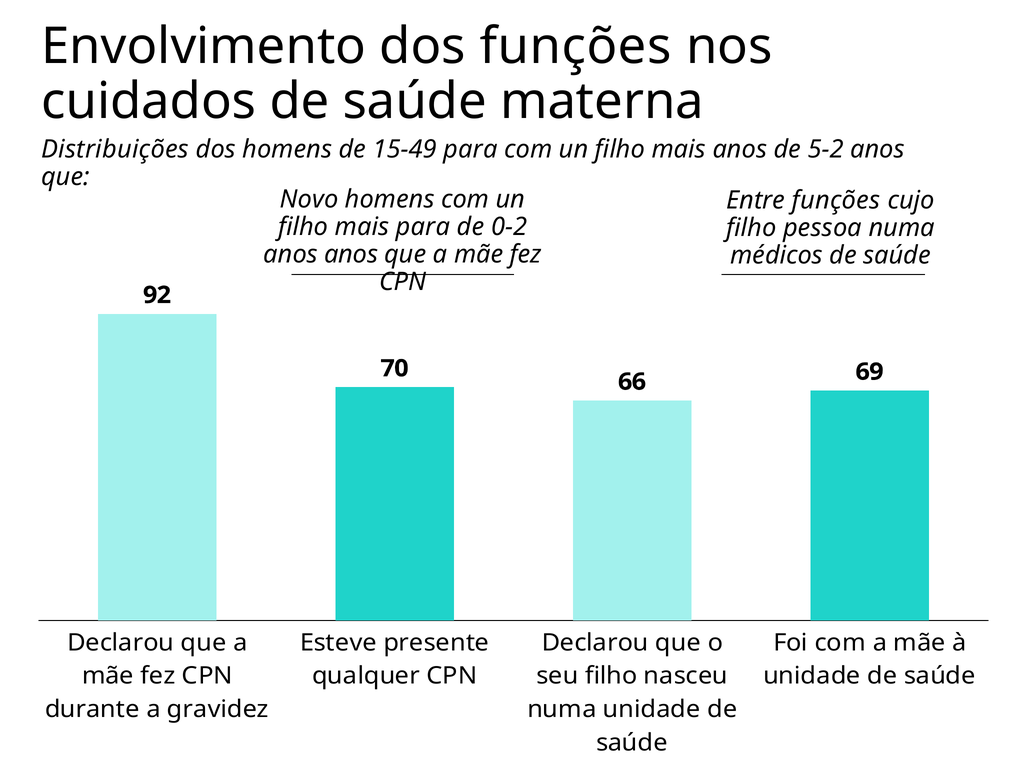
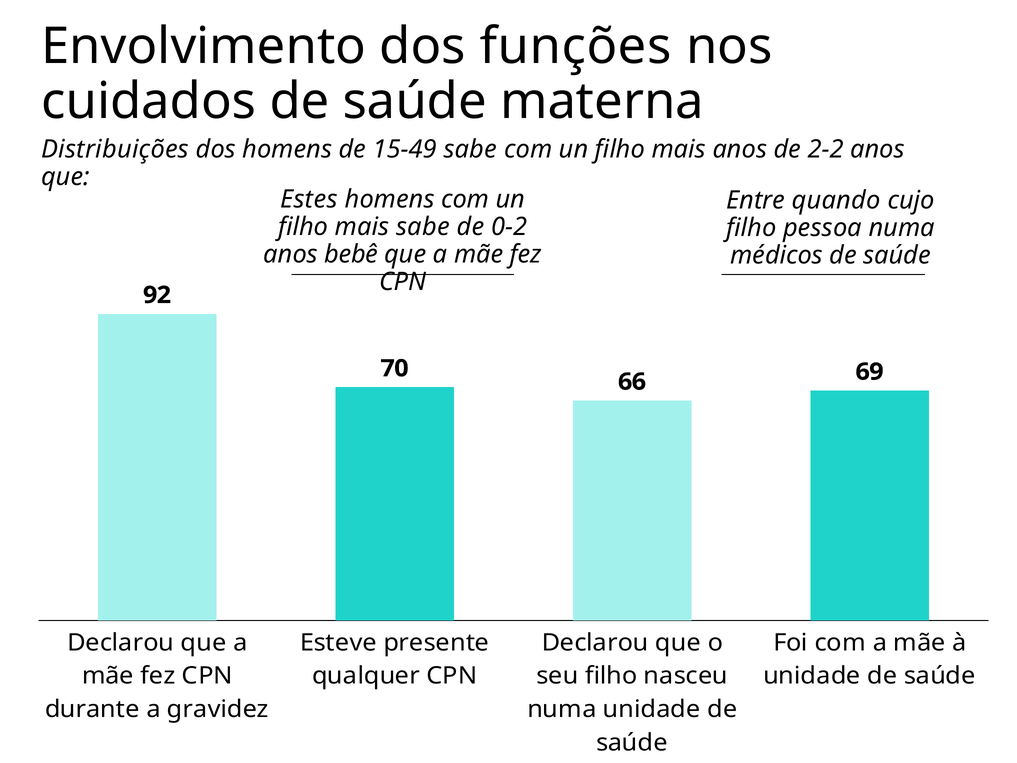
15-49 para: para -> sabe (470, 149)
5-2: 5-2 -> 2-2 (826, 149)
Novo: Novo -> Estes (309, 199)
Entre funções: funções -> quando (836, 200)
mais para: para -> sabe (423, 227)
anos anos: anos -> bebê (351, 254)
